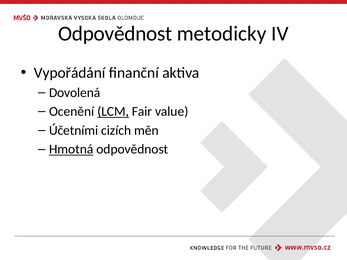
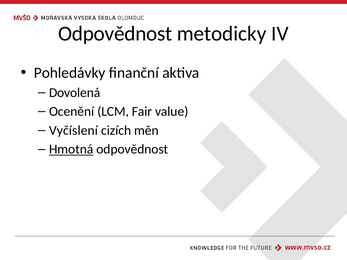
Vypořádání: Vypořádání -> Pohledávky (70, 73)
LCM underline: present -> none (113, 112)
Účetními: Účetními -> Vyčíslení (74, 131)
